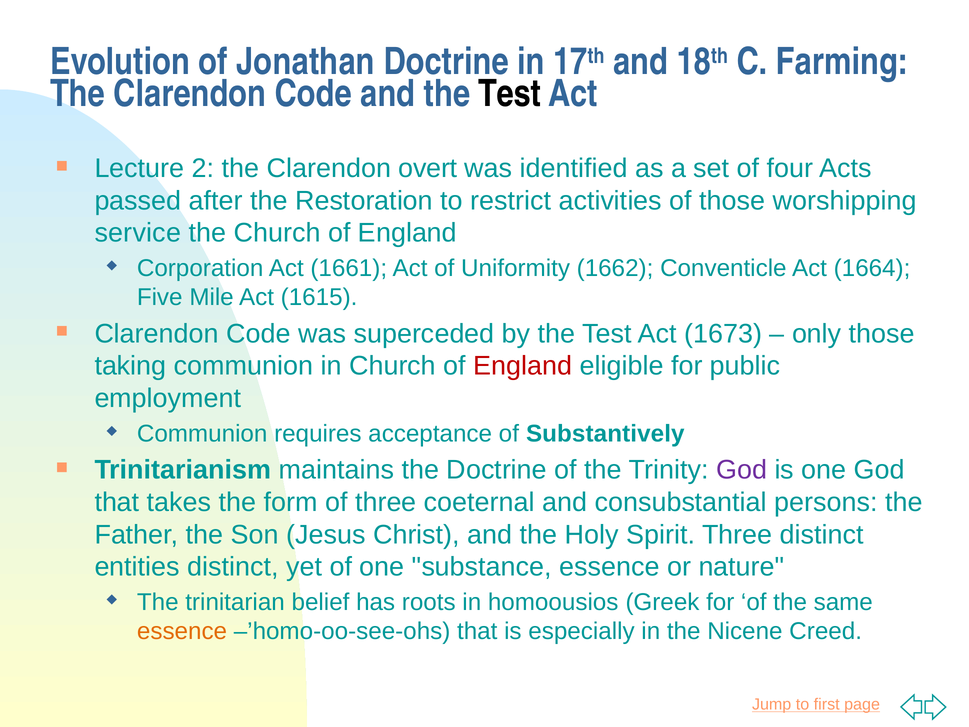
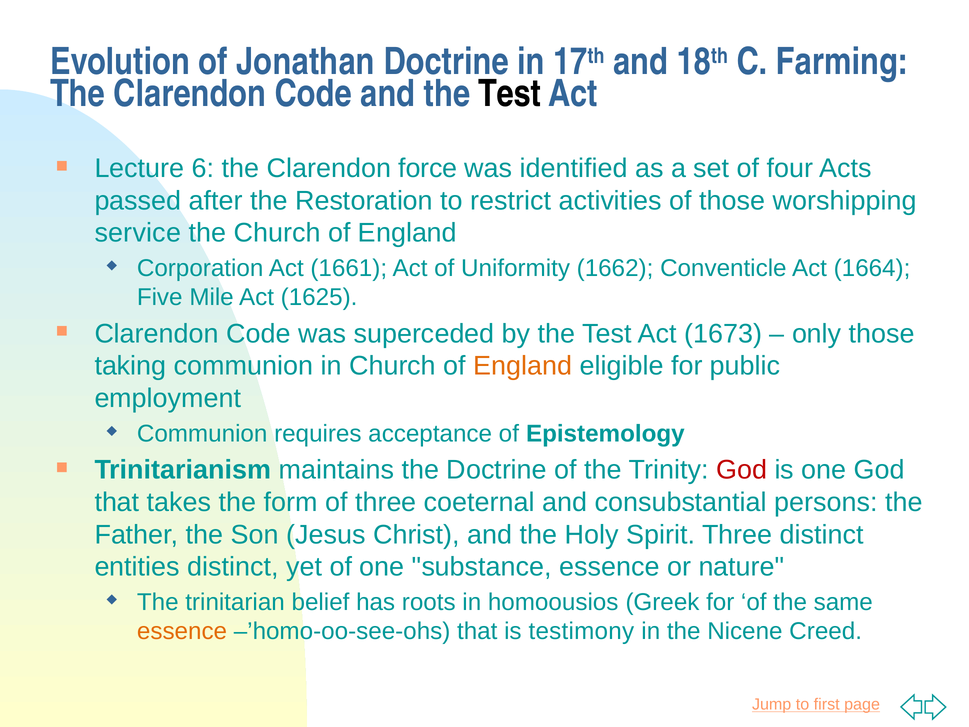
2: 2 -> 6 (203, 168)
overt: overt -> force (428, 168)
1615: 1615 -> 1625 (319, 297)
England colour: red -> orange (523, 366)
Substantively: Substantively -> Epistemology (605, 434)
God colour: purple -> red (742, 470)
especially: especially -> testimony (581, 631)
